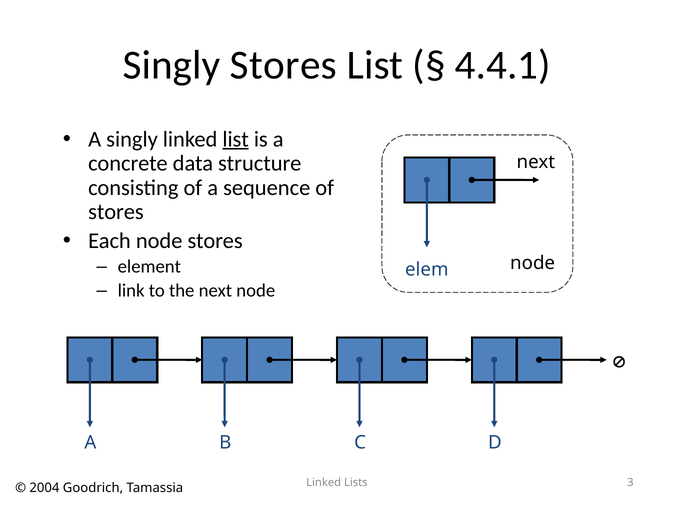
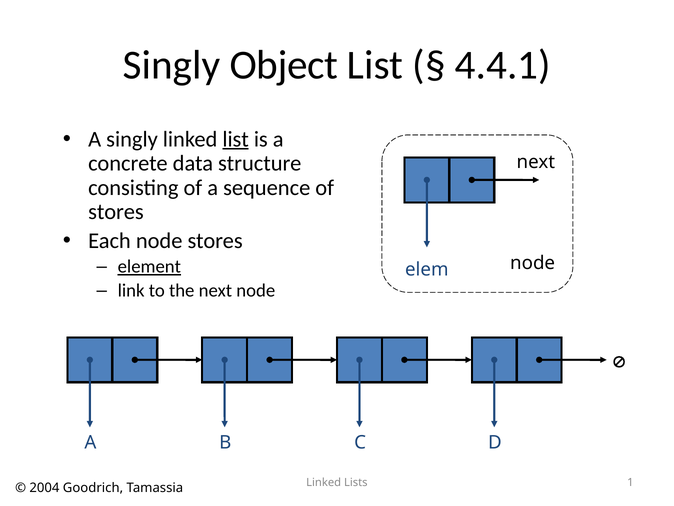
Singly Stores: Stores -> Object (284, 65)
element underline: none -> present (149, 266)
3: 3 -> 1 (630, 482)
